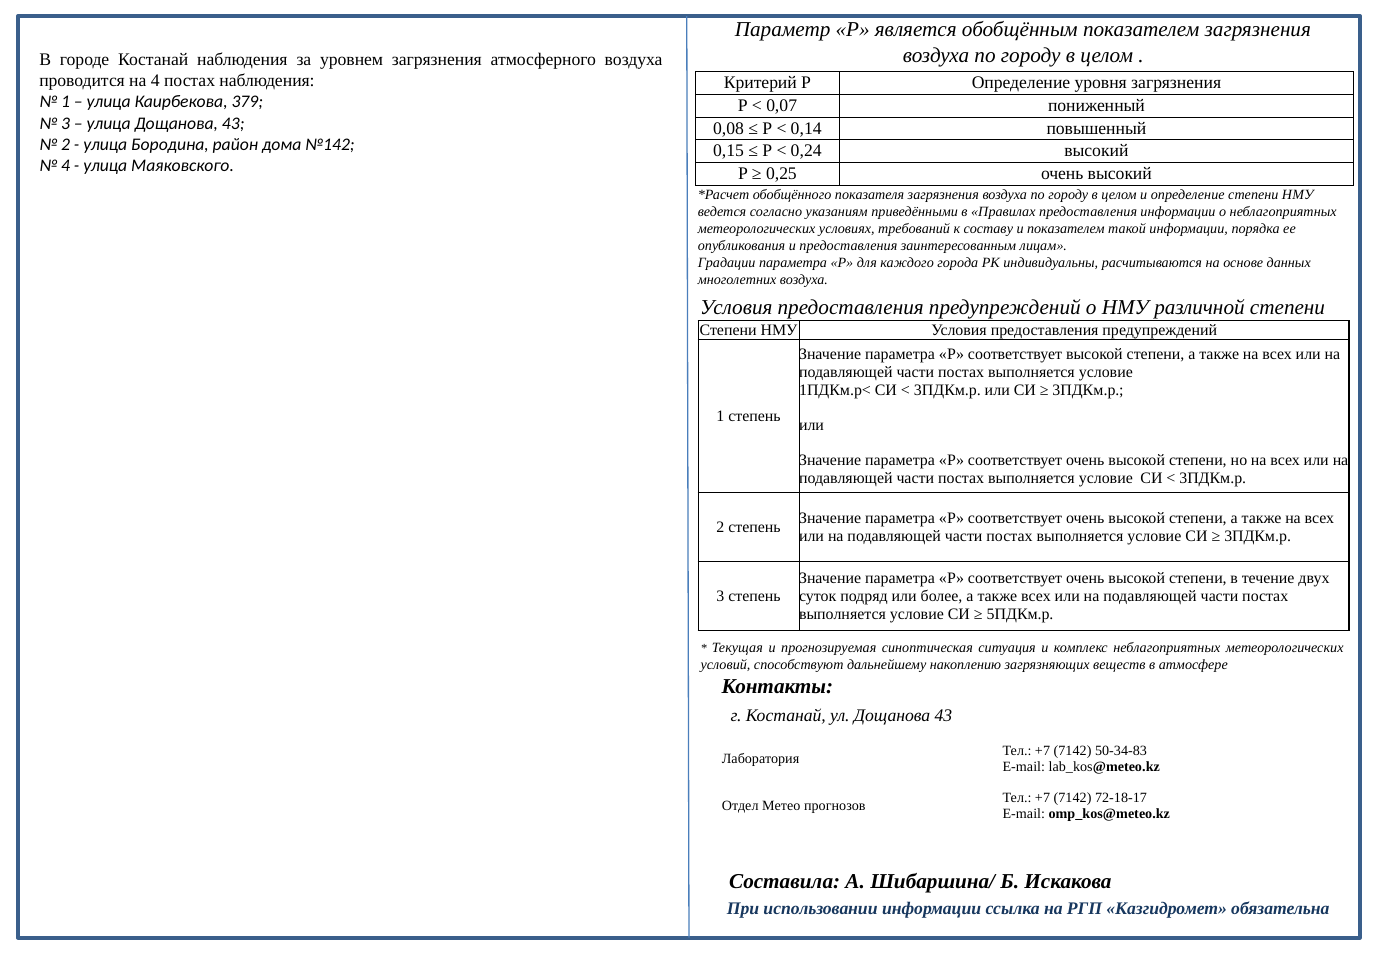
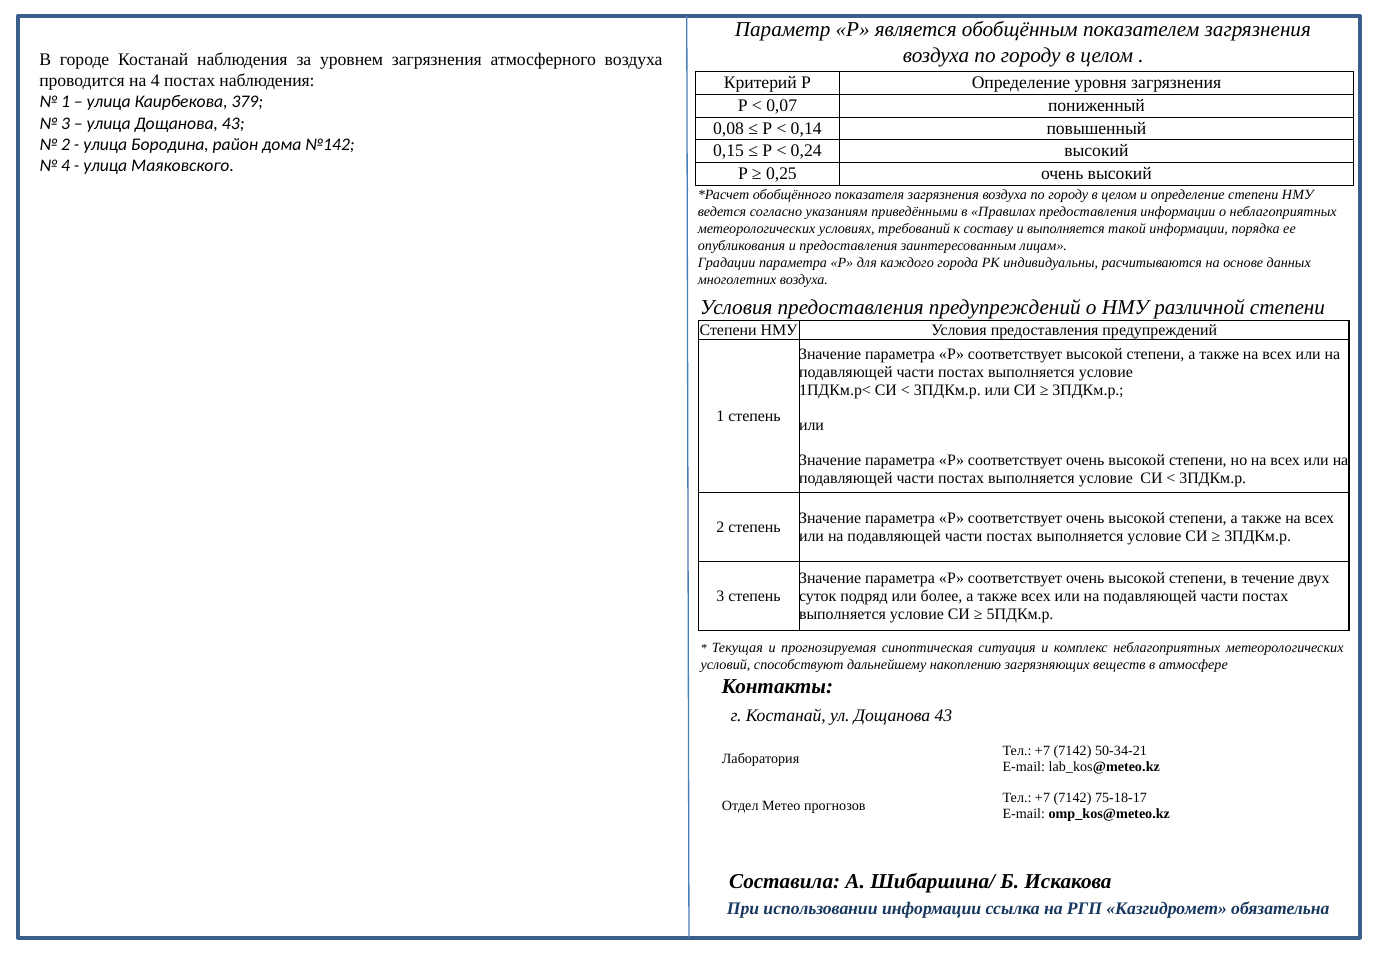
и показателем: показателем -> выполняется (1066, 229)
50-34-83: 50-34-83 -> 50-34-21 (1121, 751)
72-18-17: 72-18-17 -> 75-18-17 (1121, 798)
